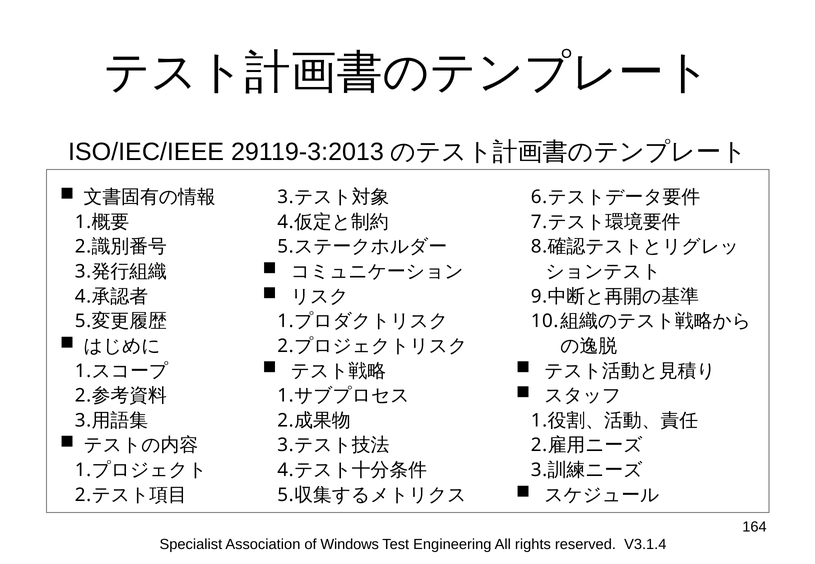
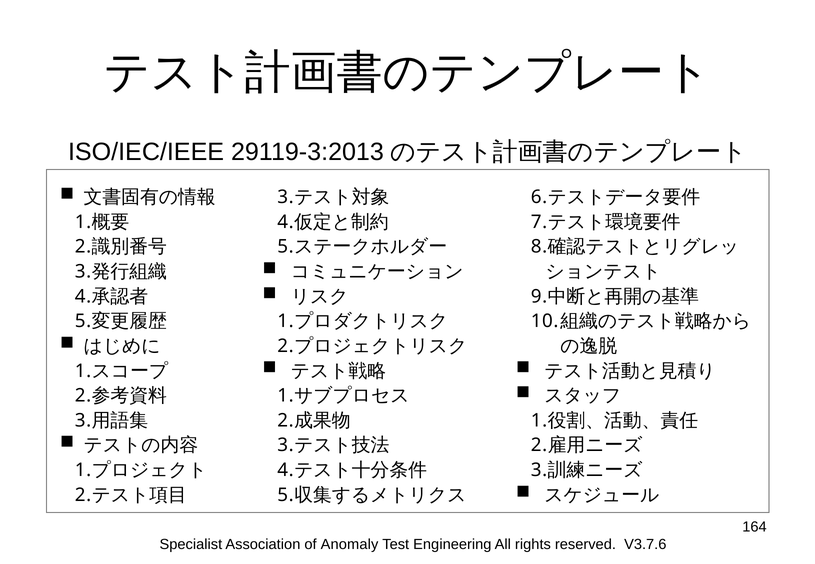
Windows: Windows -> Anomaly (350, 544)
V3.1.4: V3.1.4 -> V3.7.6 (645, 544)
